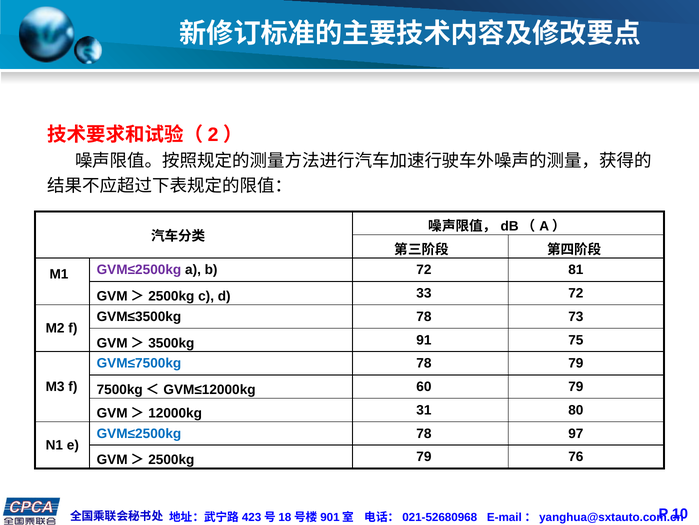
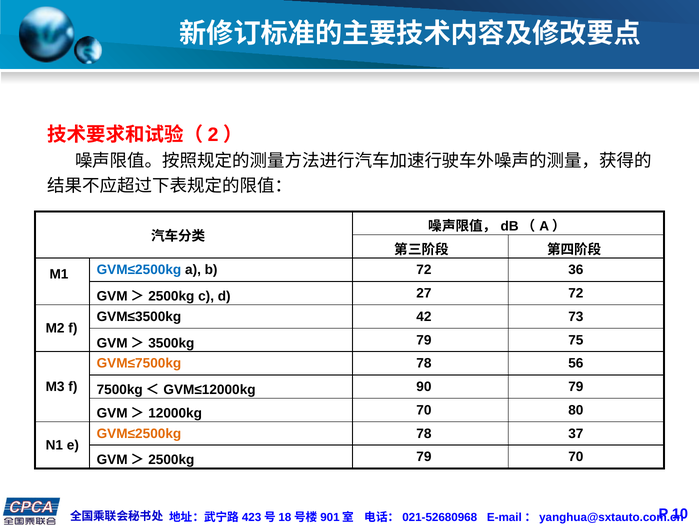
GVM≤2500kg colour: purple -> blue (139, 270)
81: 81 -> 36 (576, 270)
33: 33 -> 27 (424, 293)
GVM≤3500kg 78: 78 -> 42 (424, 316)
91: 91 -> 79 (424, 340)
GVM≤7500kg colour: blue -> orange (139, 363)
78 79: 79 -> 56 (576, 363)
60: 60 -> 90 (424, 386)
31: 31 -> 70 (424, 410)
GVM≤2500kg colour: blue -> orange (139, 433)
97: 97 -> 37 (576, 433)
79 76: 76 -> 70 (576, 456)
